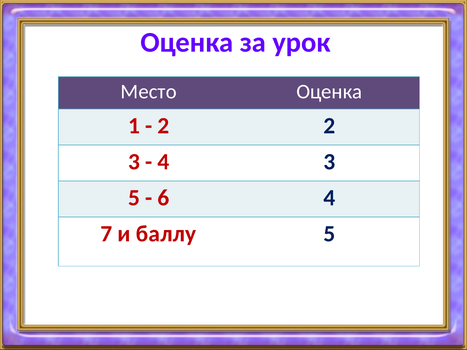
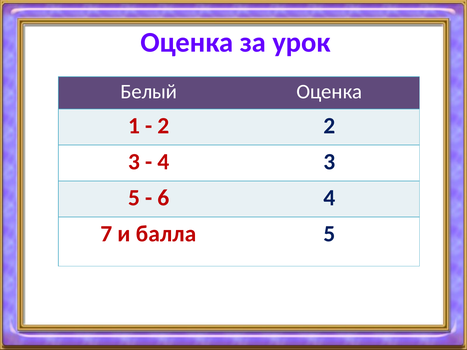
Место: Место -> Белый (149, 92)
баллу: баллу -> балла (166, 234)
